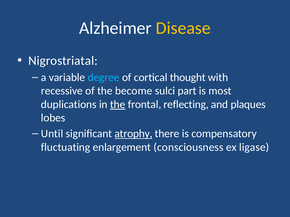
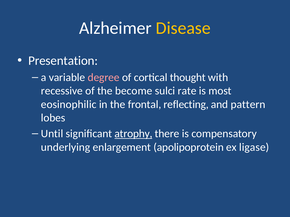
Nigrostriatal: Nigrostriatal -> Presentation (63, 61)
degree colour: light blue -> pink (104, 77)
part: part -> rate (187, 91)
duplications: duplications -> eosinophilic (69, 105)
the underline: present -> none (118, 105)
plaques: plaques -> pattern (248, 105)
fluctuating: fluctuating -> underlying (66, 147)
consciousness: consciousness -> apolipoprotein (189, 147)
